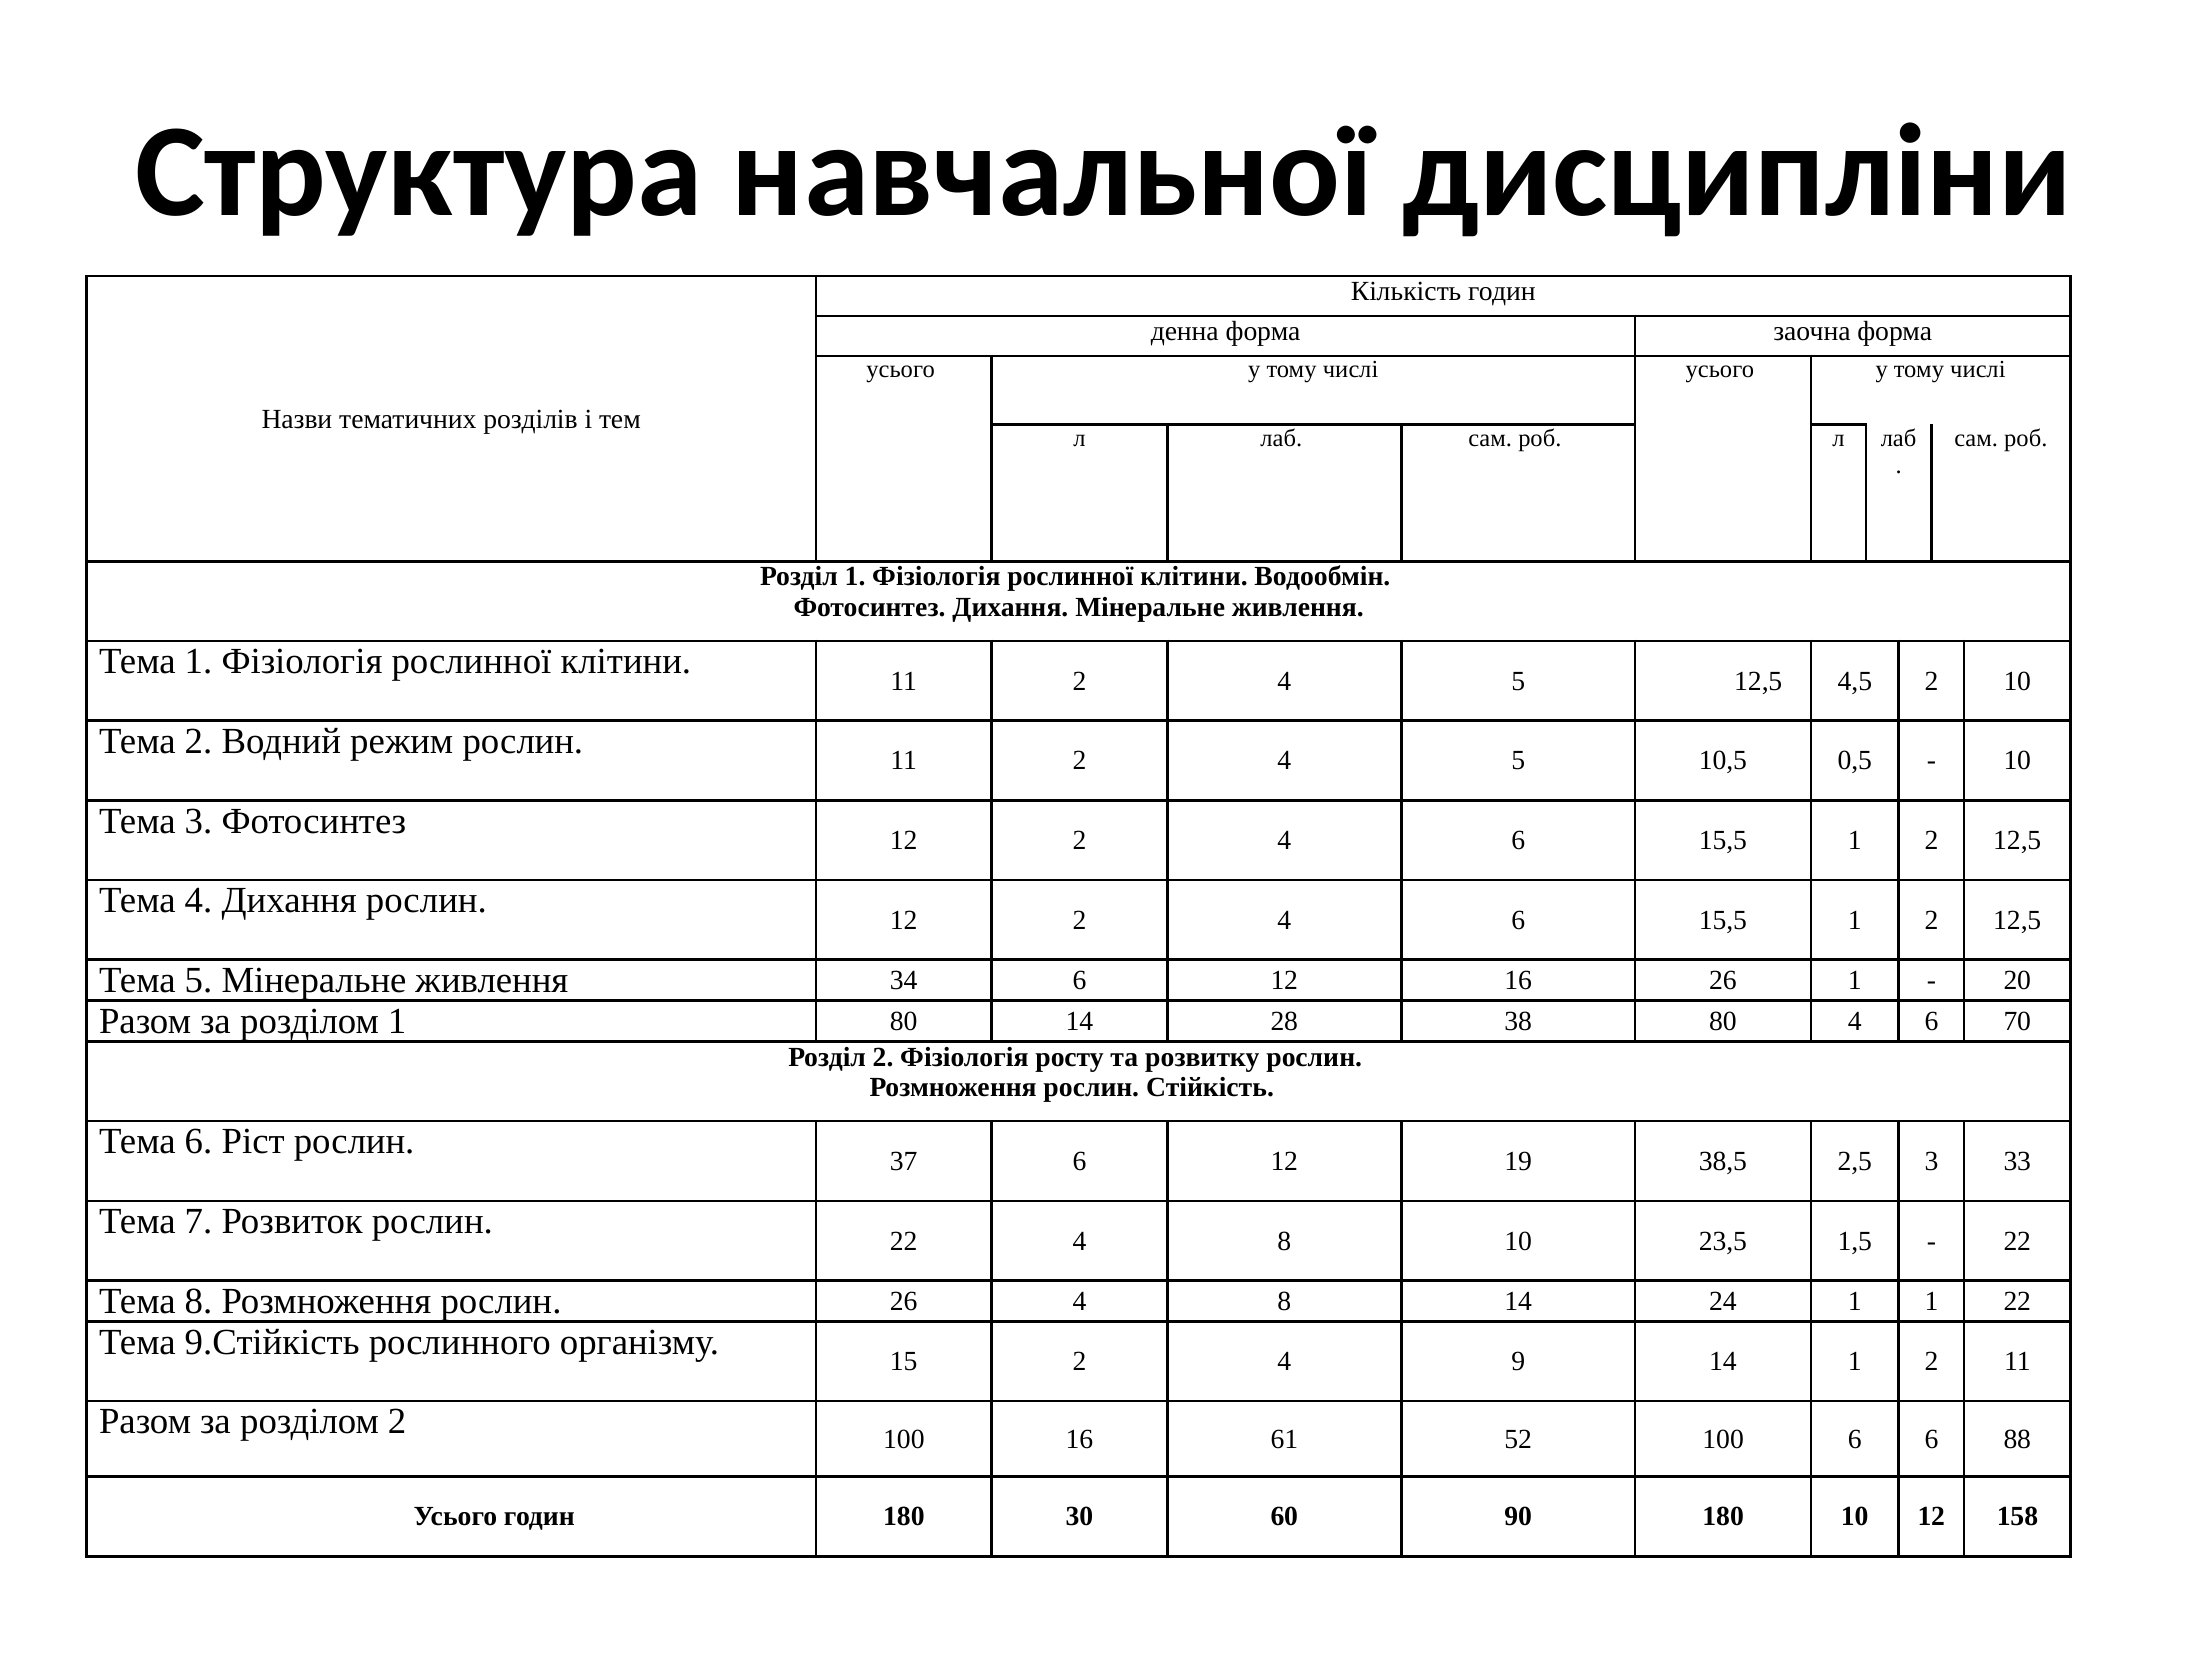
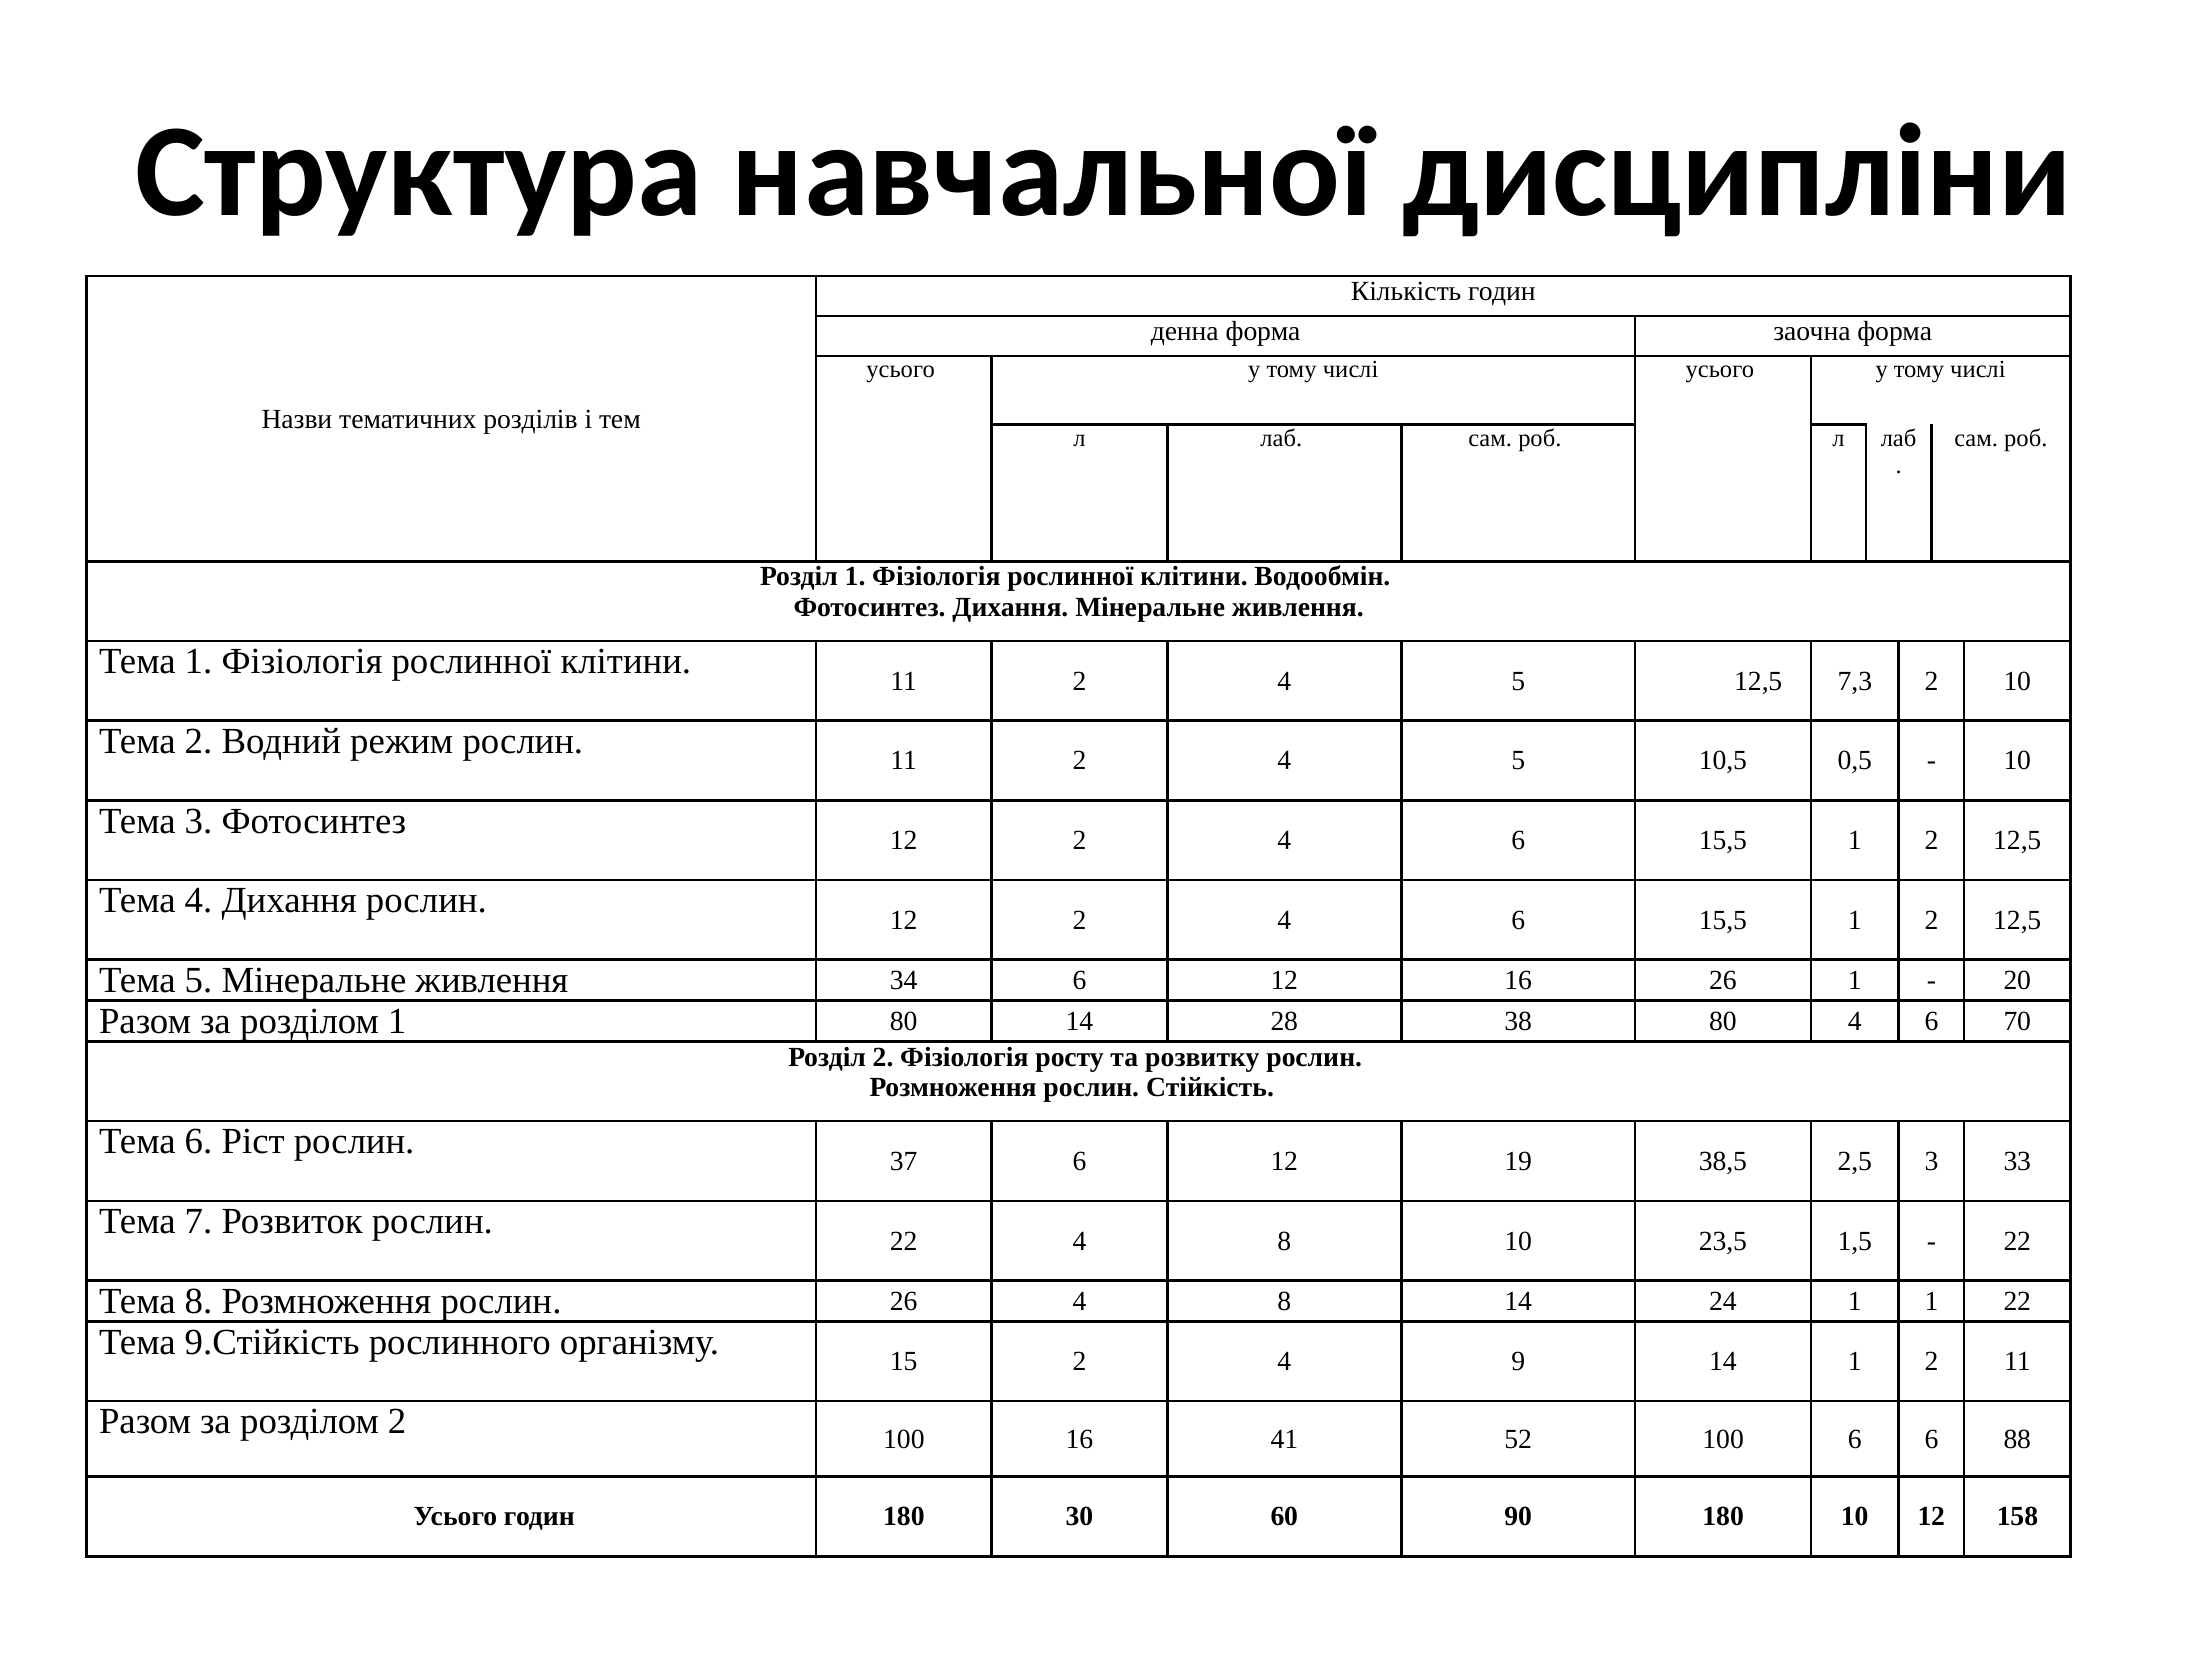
4,5: 4,5 -> 7,3 (1855, 681)
61: 61 -> 41 (1284, 1439)
